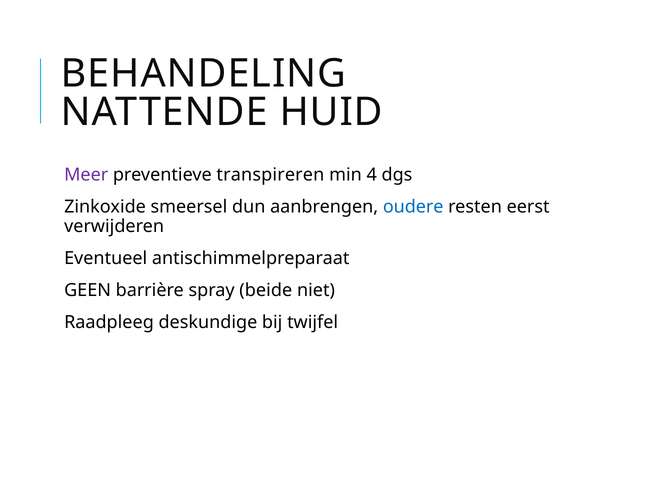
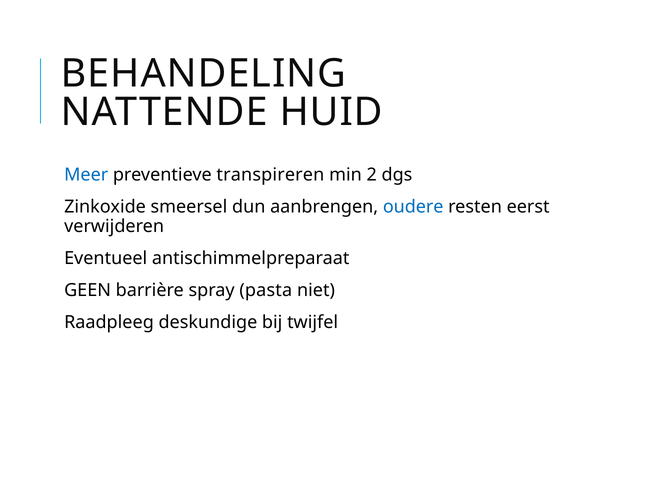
Meer colour: purple -> blue (86, 175)
4: 4 -> 2 (372, 175)
beide: beide -> pasta (266, 290)
